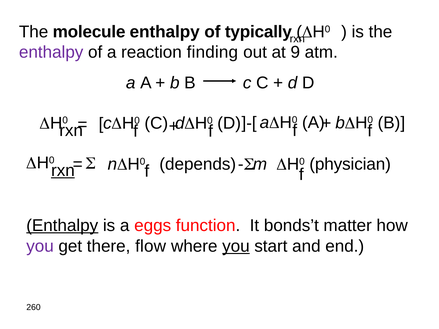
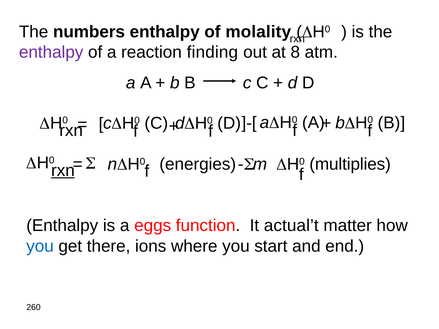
molecule: molecule -> numbers (89, 32)
typically: typically -> molality (258, 32)
9: 9 -> 8 (295, 52)
physician: physician -> multiplies (350, 164)
depends: depends -> energies (198, 164)
Enthalpy underline: present -> none (62, 226)
bonds’t: bonds’t -> actual’t (291, 226)
you colour: purple -> blue (40, 246)
flow: flow -> ions (151, 246)
you underline: present -> none (236, 246)
